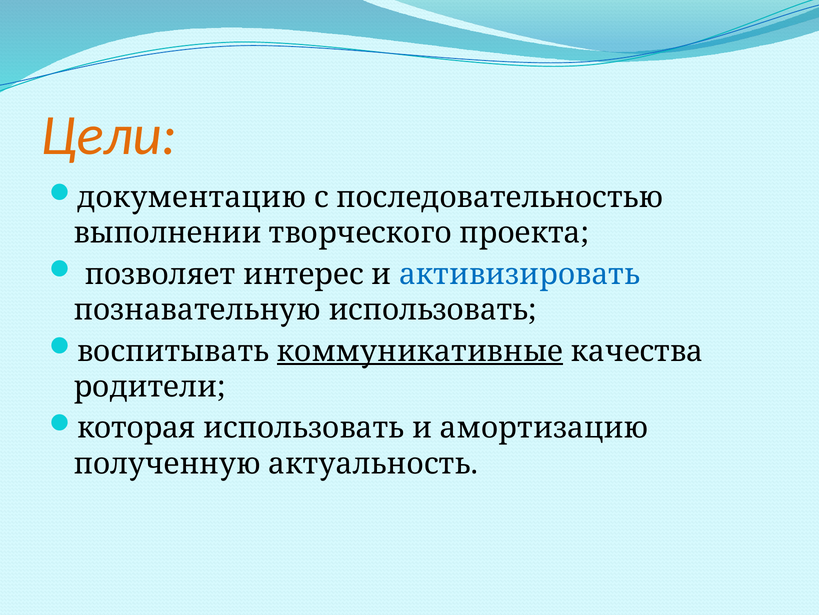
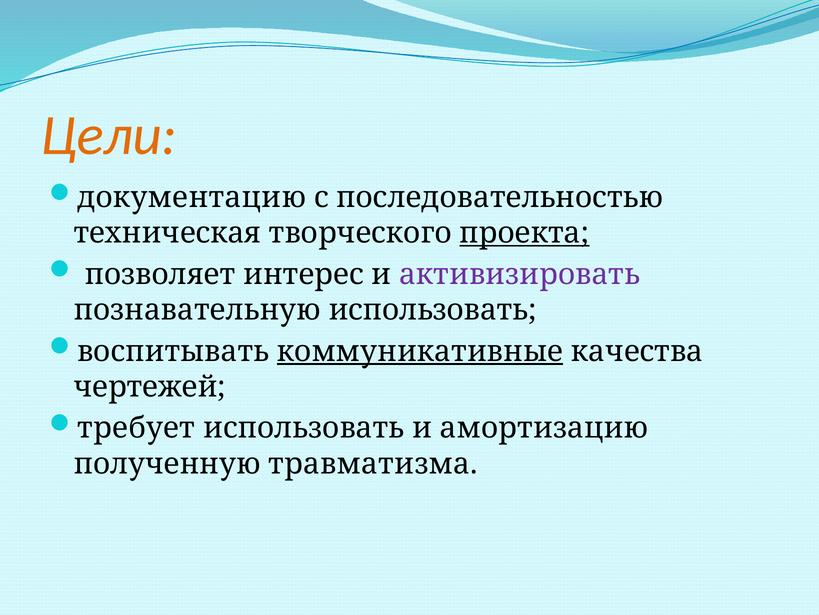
выполнении: выполнении -> техническая (167, 233)
проекта underline: none -> present (524, 233)
активизировать colour: blue -> purple (520, 274)
родители: родители -> чертежей (150, 386)
которая: которая -> требует (136, 428)
актуальность: актуальность -> травматизма (373, 463)
